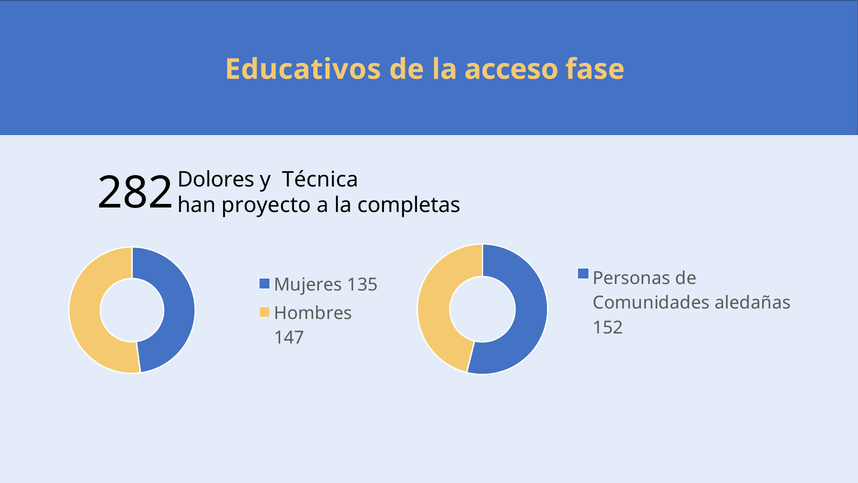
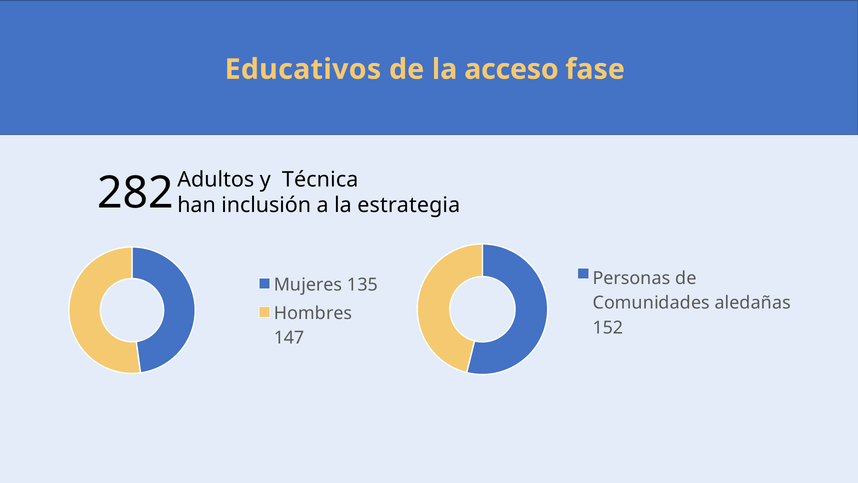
Dolores: Dolores -> Adultos (216, 179)
proyecto: proyecto -> inclusión (266, 205)
completas: completas -> estrategia (409, 205)
